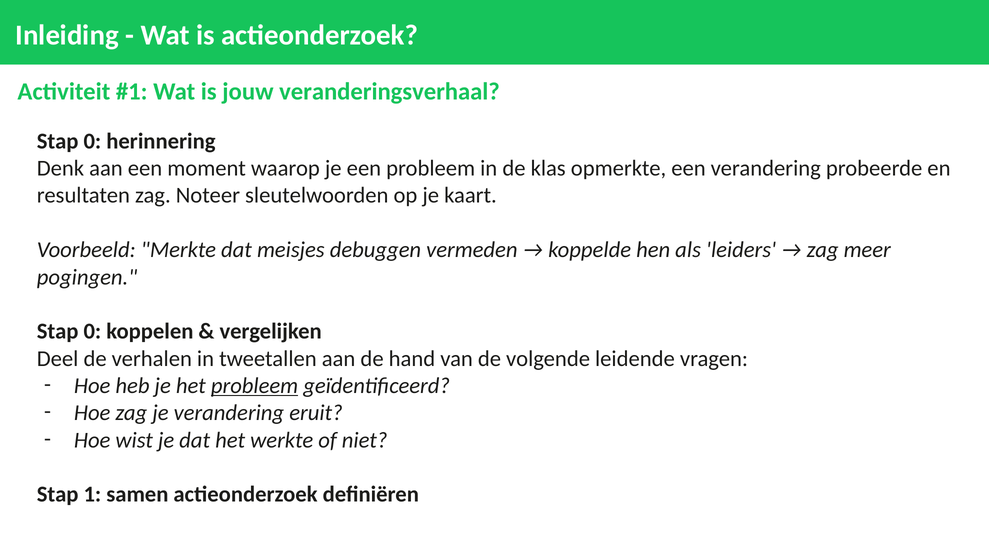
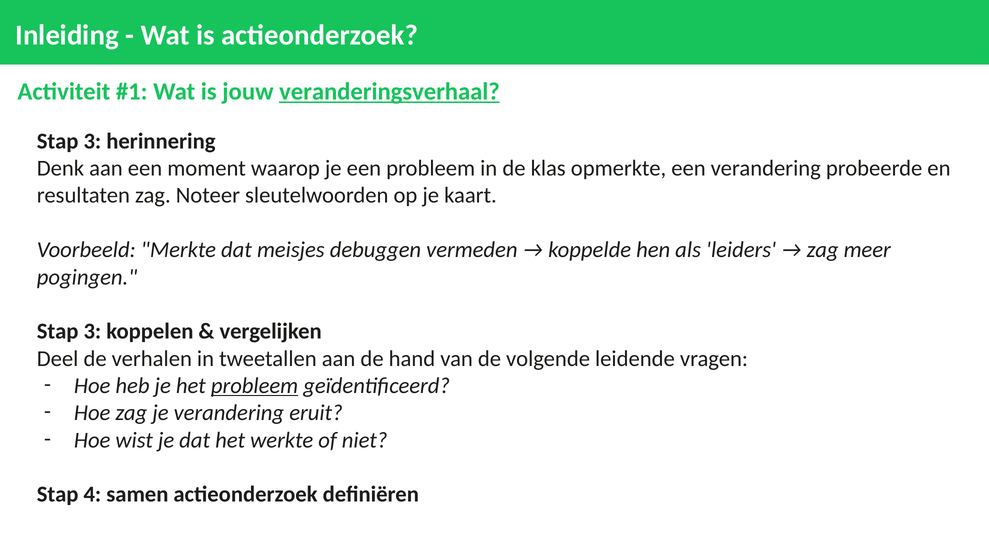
veranderingsverhaal underline: none -> present (389, 92)
0: 0 -> 3 (92, 141)
0: 0 -> 3 (92, 332)
1: 1 -> 4 (92, 495)
